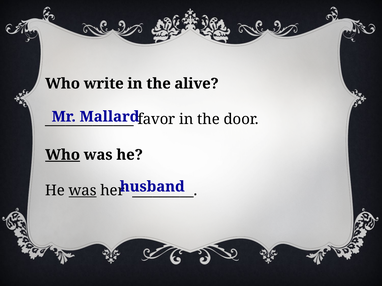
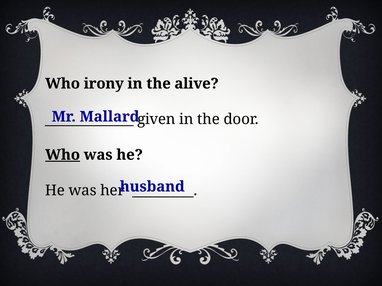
write: write -> irony (104, 84)
favor: favor -> given (156, 119)
was underline: present -> none (83, 191)
